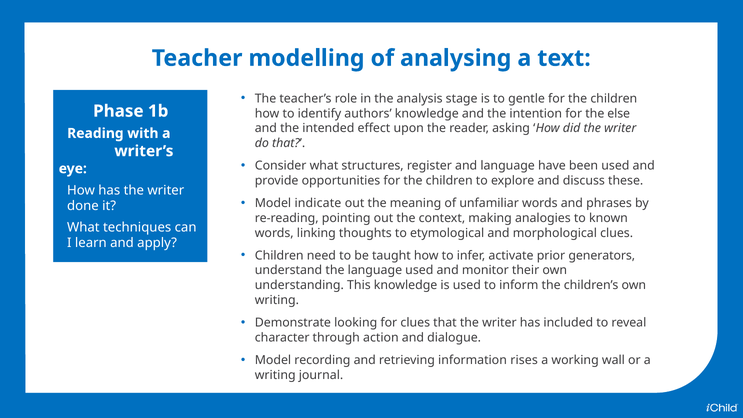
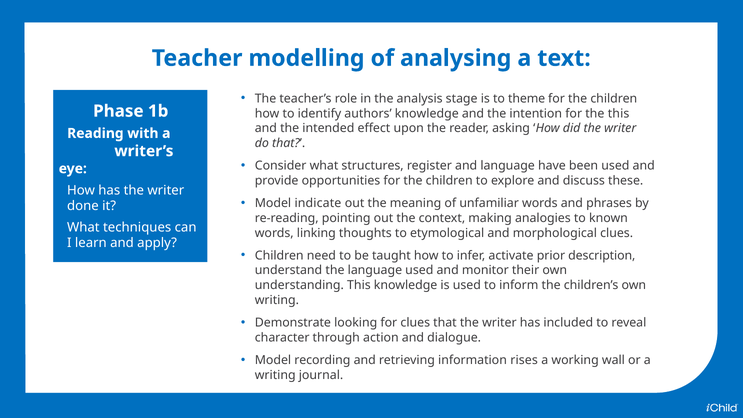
gentle: gentle -> theme (527, 99)
the else: else -> this (619, 113)
generators: generators -> description (602, 256)
